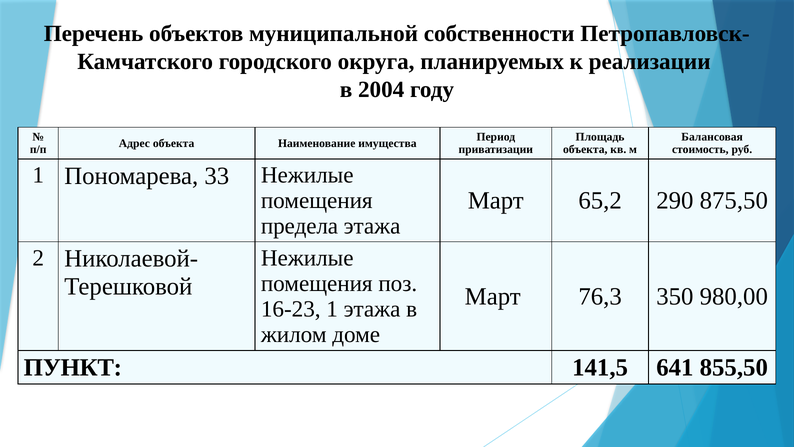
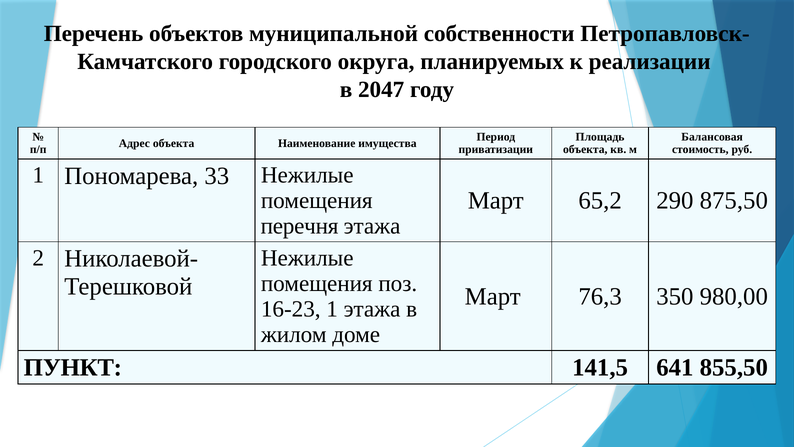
2004: 2004 -> 2047 (381, 89)
предела: предела -> перечня (300, 226)
